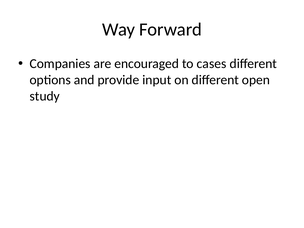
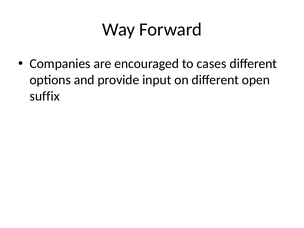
study: study -> suffix (45, 96)
